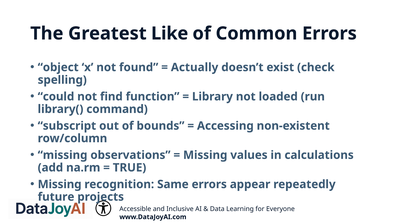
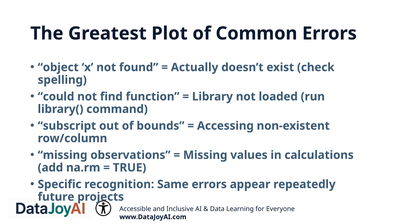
Like: Like -> Plot (170, 33)
Missing: Missing -> Specific (60, 184)
